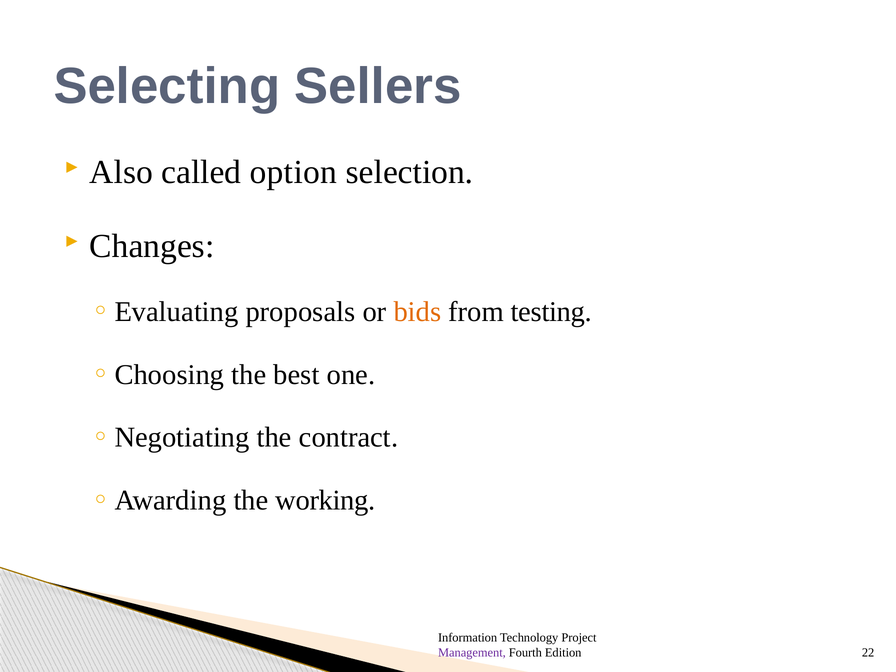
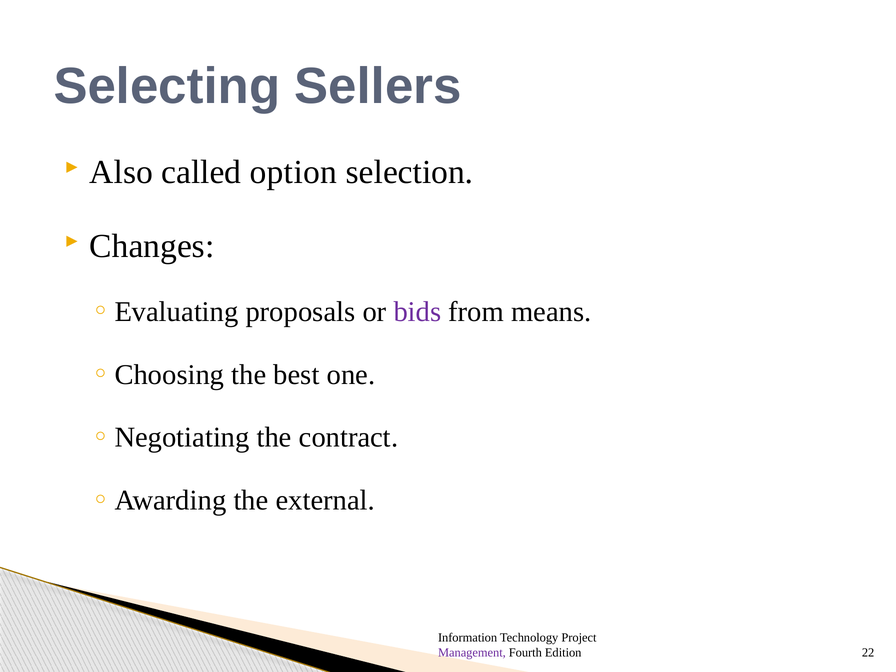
bids colour: orange -> purple (417, 312)
testing: testing -> means (551, 312)
working: working -> external (325, 500)
